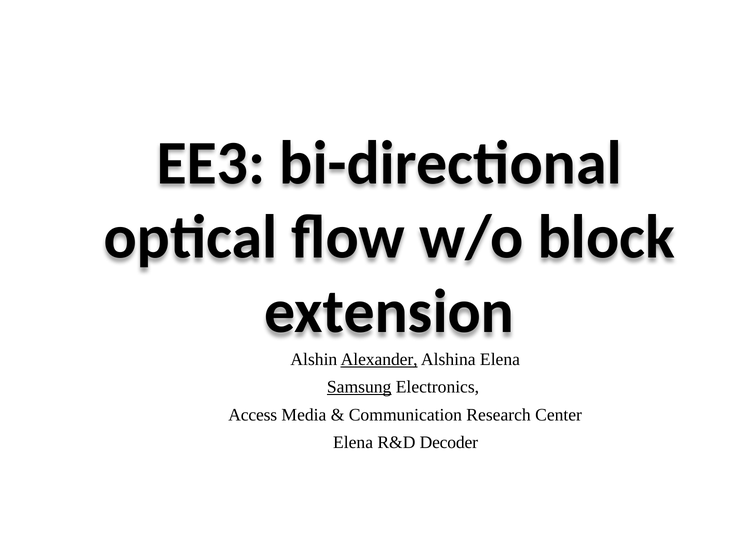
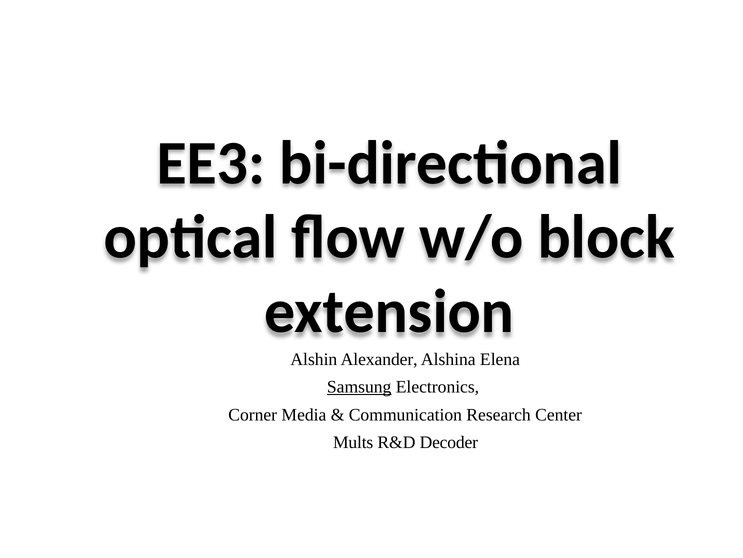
Alexander underline: present -> none (379, 359)
Access: Access -> Corner (253, 414)
Elena: Elena -> Mults (353, 442)
